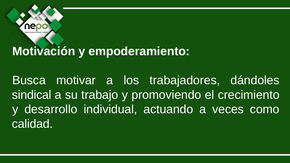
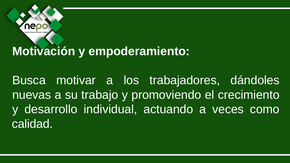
sindical: sindical -> nuevas (32, 95)
